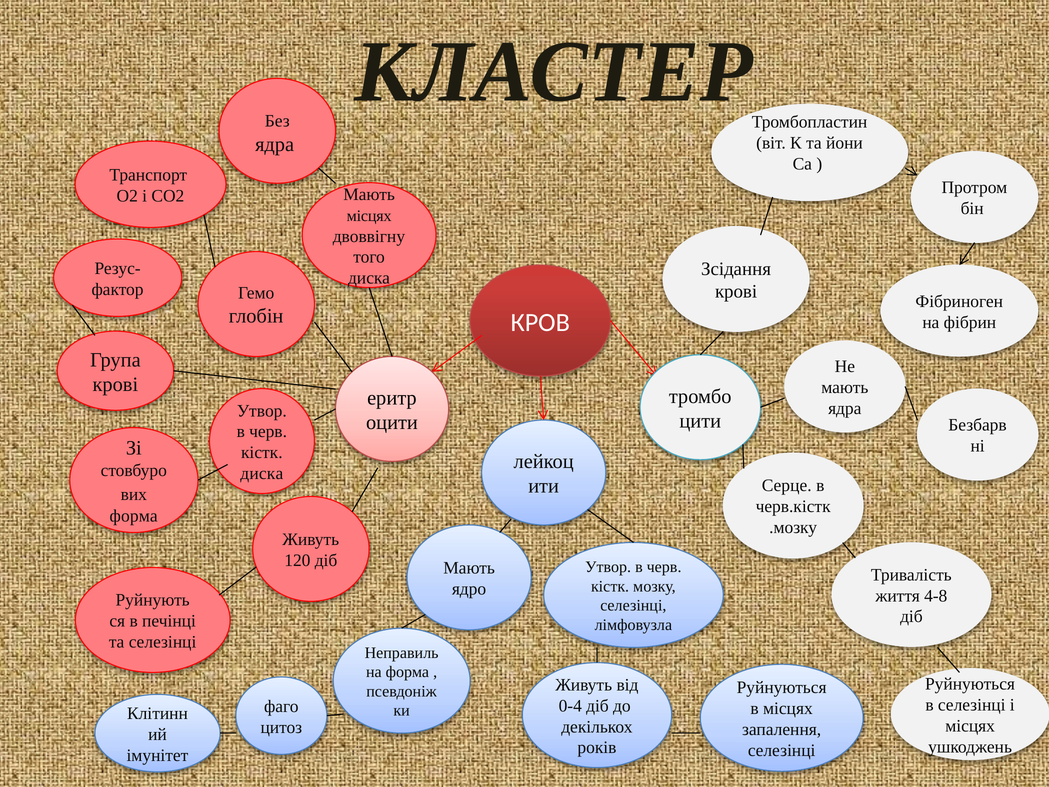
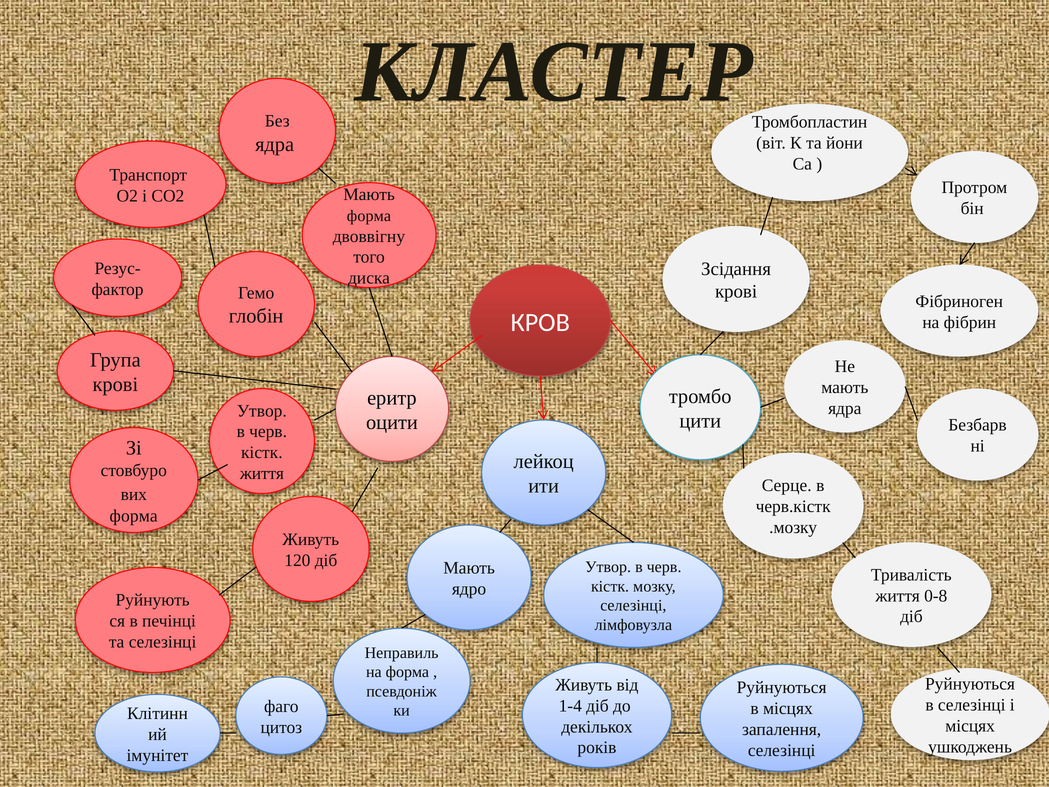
місцях: місцях -> форма (369, 216)
диска: диска -> життя (262, 474)
4-8: 4-8 -> 0-8 (936, 596)
0-4: 0-4 -> 1-4 (570, 706)
